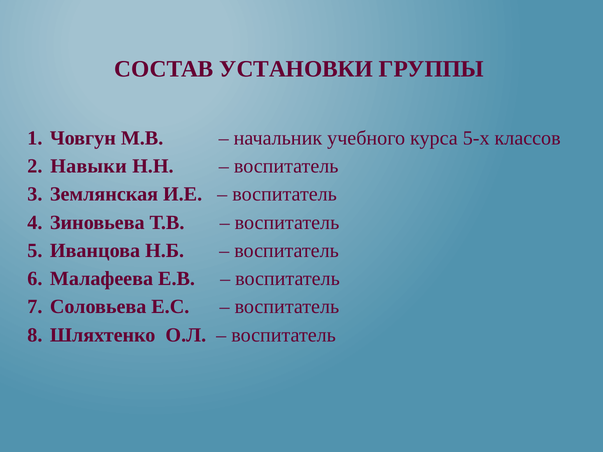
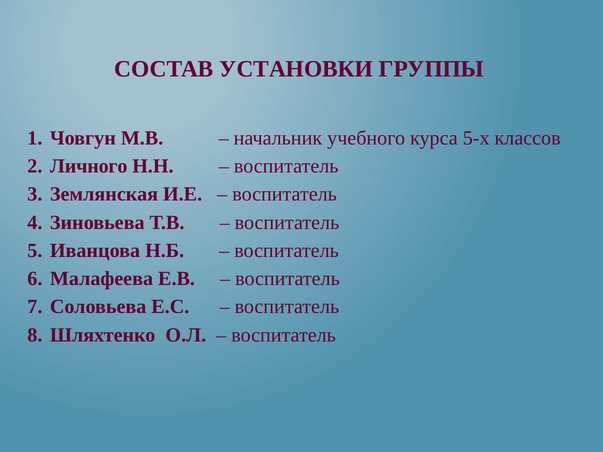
Навыки: Навыки -> Личного (89, 166)
